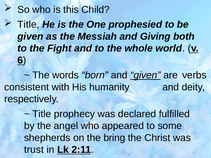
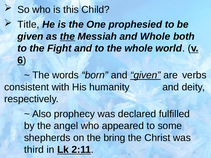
the underline: none -> present (67, 37)
and Giving: Giving -> Whole (155, 37)
Title: Title -> Also (42, 114)
trust: trust -> third (34, 150)
